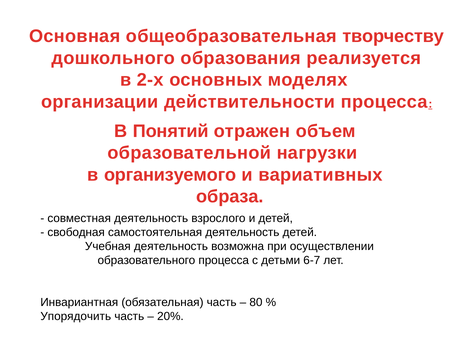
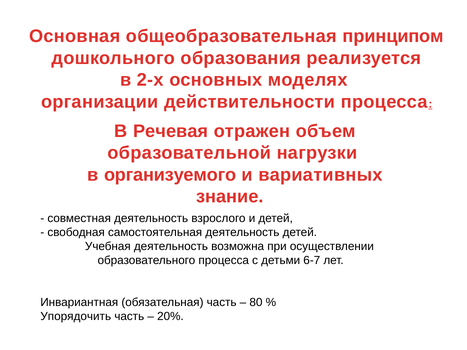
творчеству: творчеству -> принципом (393, 36)
Понятий: Понятий -> Речевая (171, 131)
образа: образа -> знание (230, 197)
